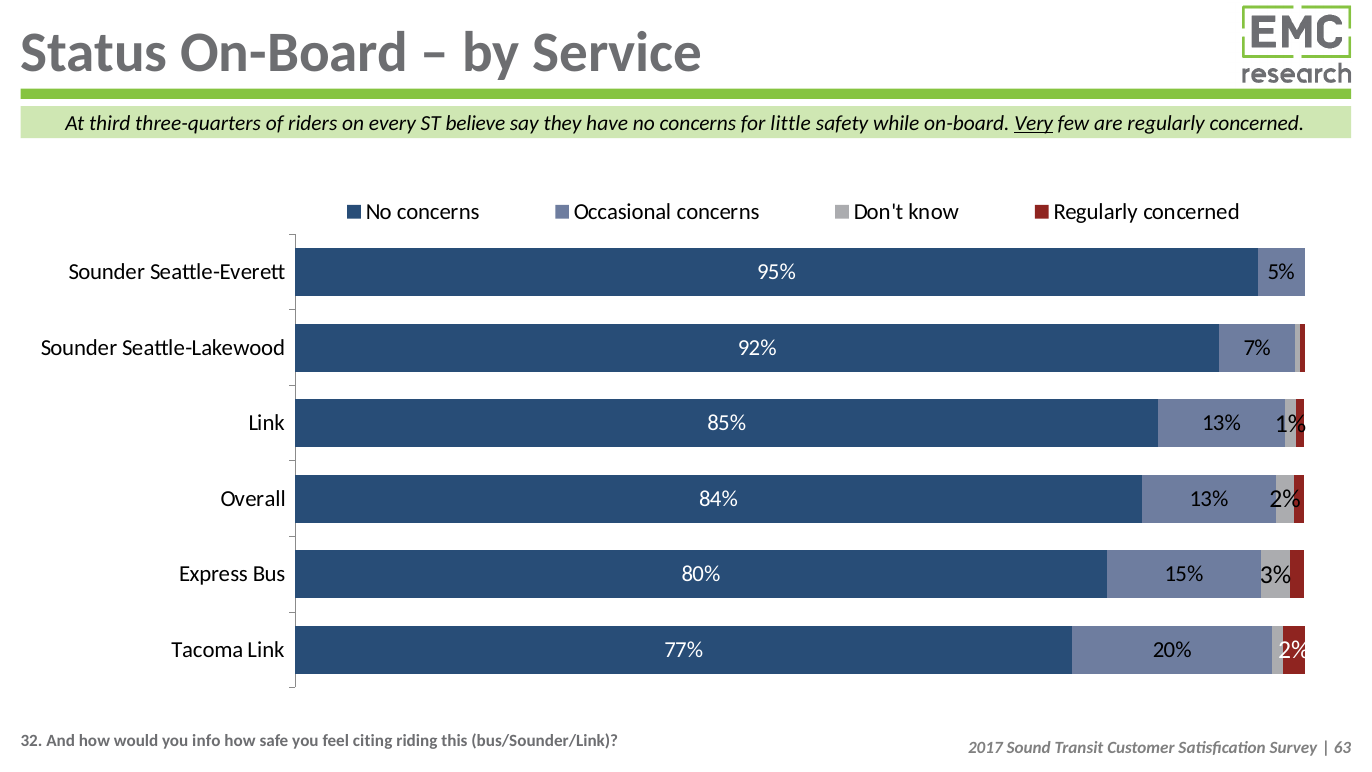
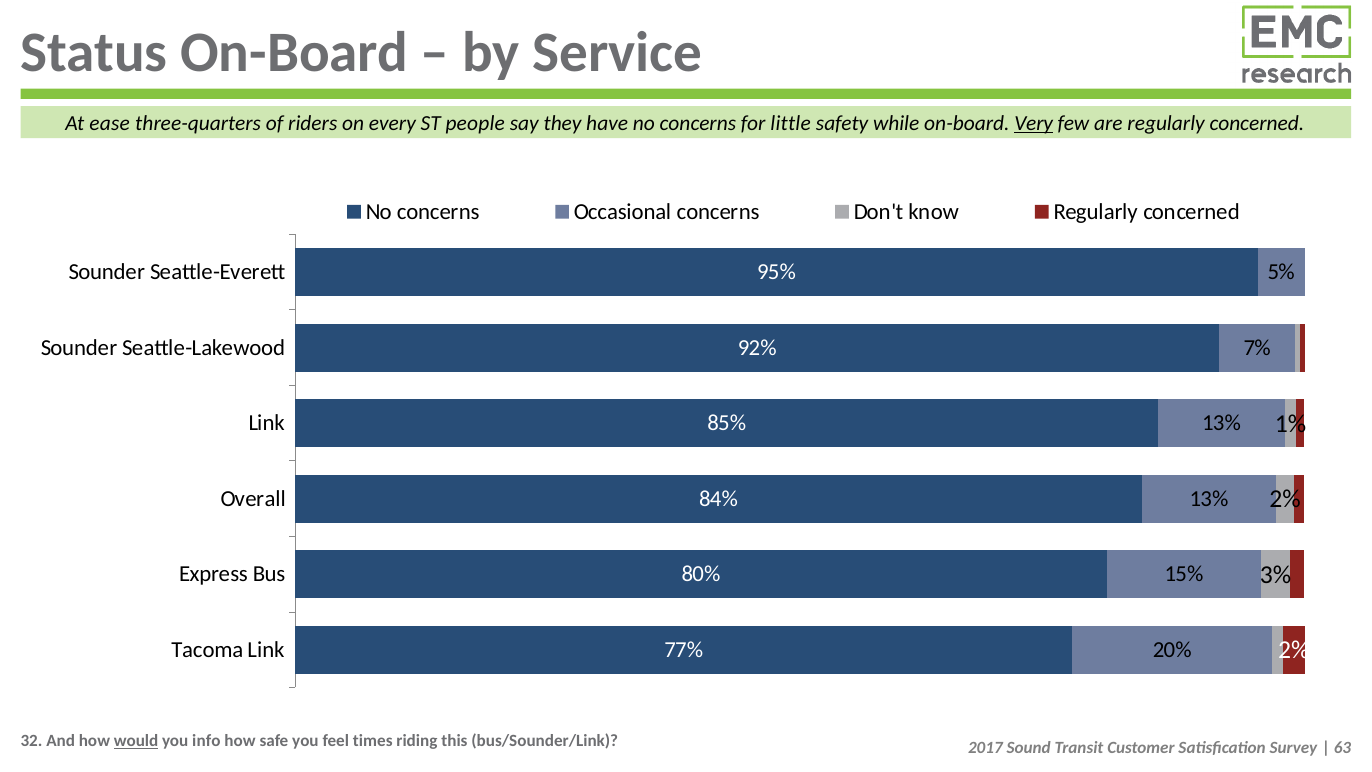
third: third -> ease (110, 123)
believe: believe -> people (475, 123)
would underline: none -> present (136, 741)
citing: citing -> times (373, 741)
